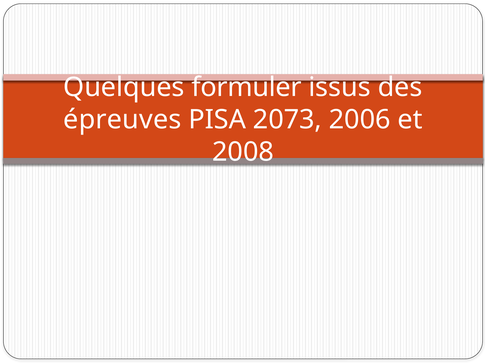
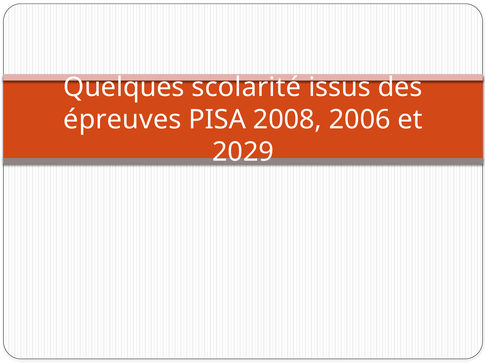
formuler: formuler -> scolarité (246, 87)
2073: 2073 -> 2008 (287, 120)
2008: 2008 -> 2029 (243, 152)
